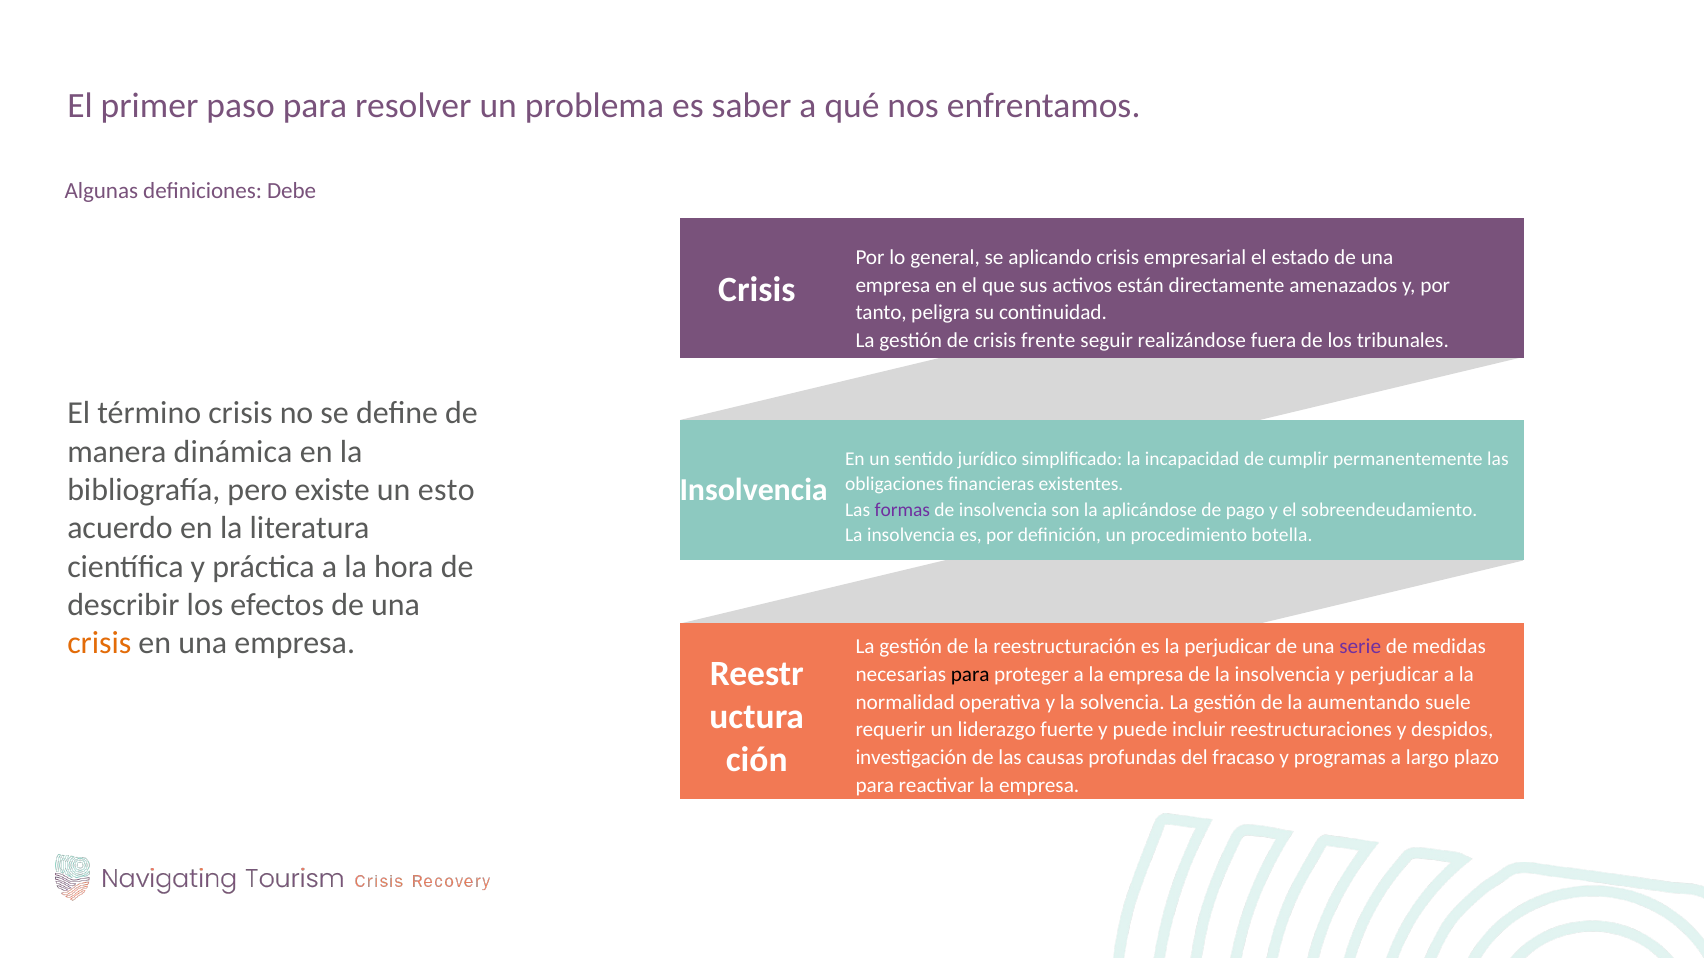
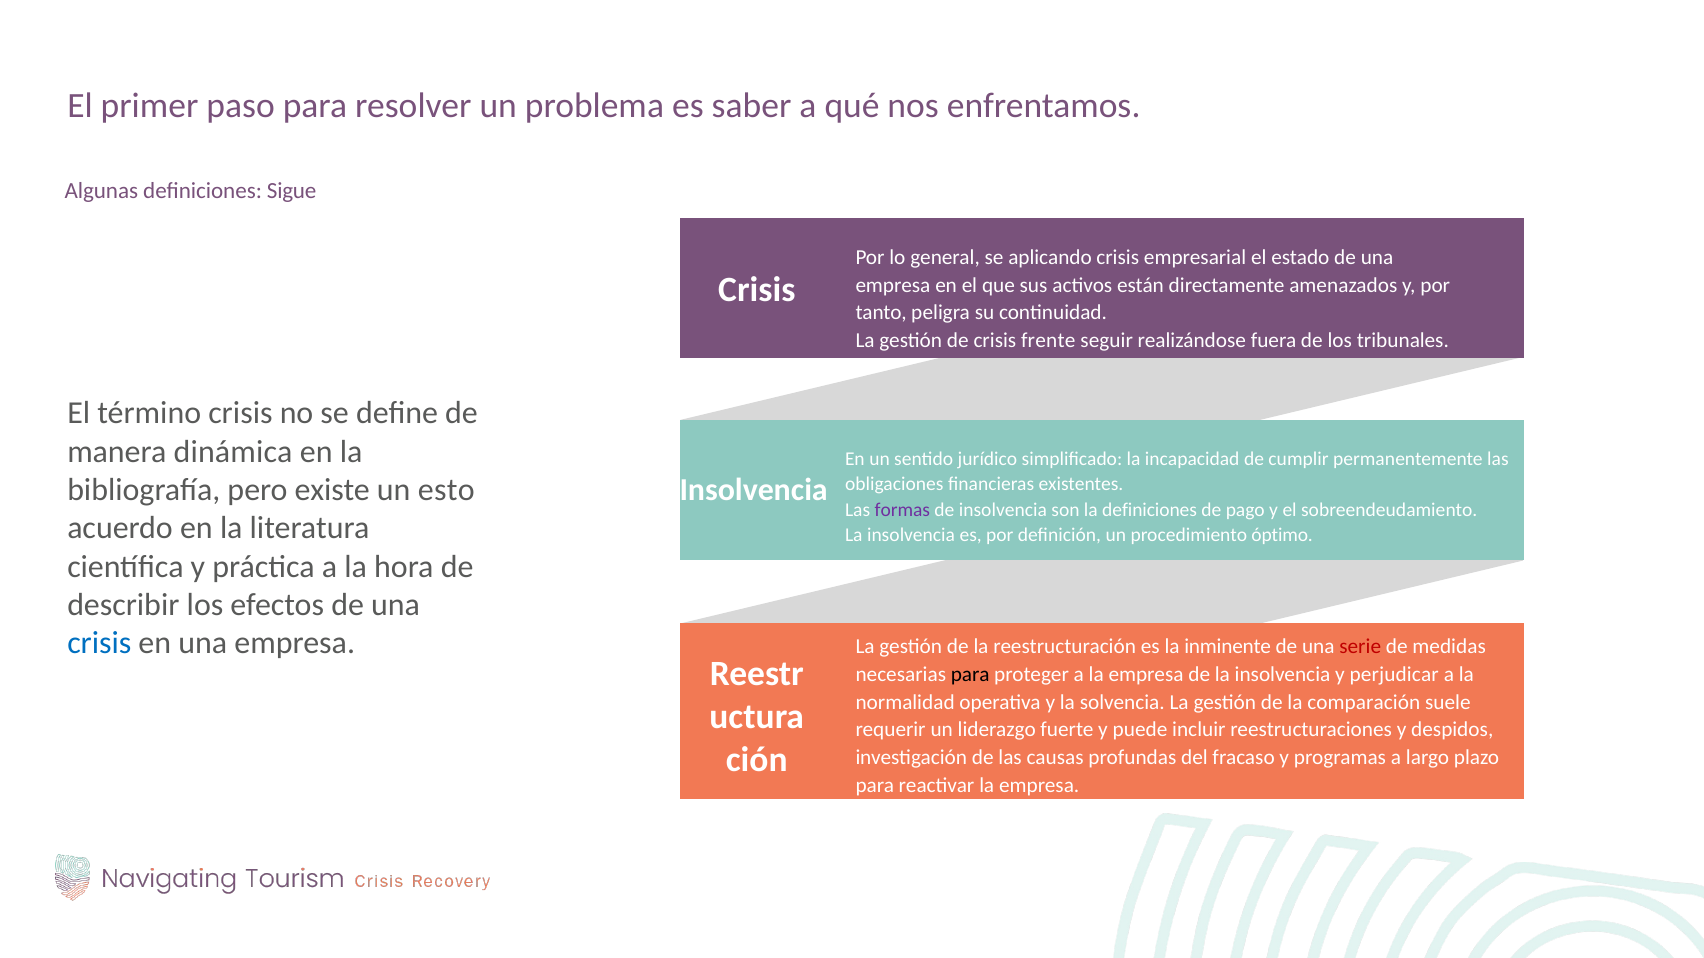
Debe: Debe -> Sigue (292, 191)
la aplicándose: aplicándose -> definiciones (1150, 510)
botella: botella -> óptimo (1282, 536)
crisis colour: orange -> blue (99, 643)
la perjudicar: perjudicar -> inminente (1228, 647)
serie colour: purple -> red (1360, 647)
aumentando: aumentando -> comparación (1364, 703)
